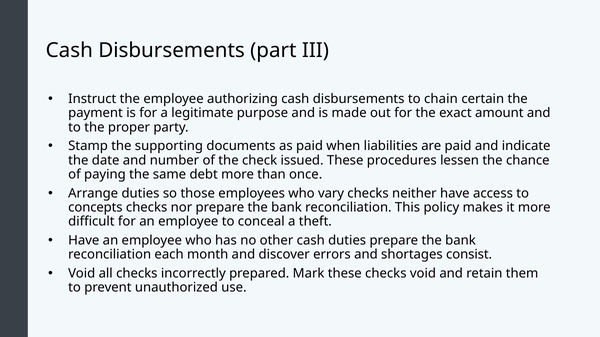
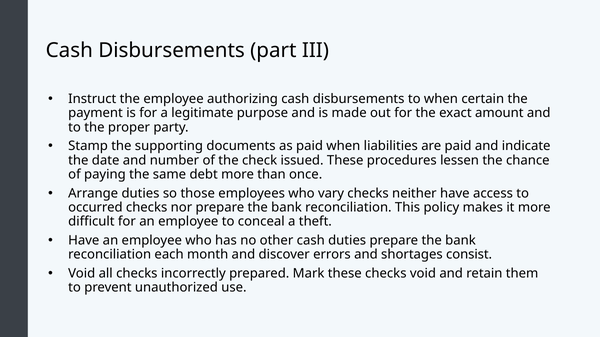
to chain: chain -> when (441, 99)
concepts: concepts -> occurred (95, 208)
